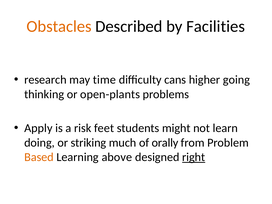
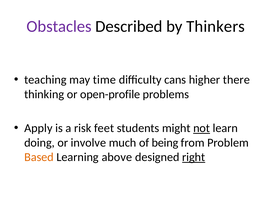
Obstacles colour: orange -> purple (59, 26)
Facilities: Facilities -> Thinkers (216, 26)
research: research -> teaching (45, 80)
going: going -> there (236, 80)
open-plants: open-plants -> open-profile (110, 94)
not underline: none -> present (202, 128)
striking: striking -> involve (88, 143)
orally: orally -> being (165, 143)
